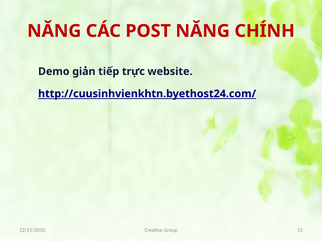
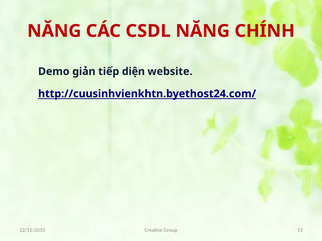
POST: POST -> CSDL (148, 31)
trực: trực -> diện (133, 72)
